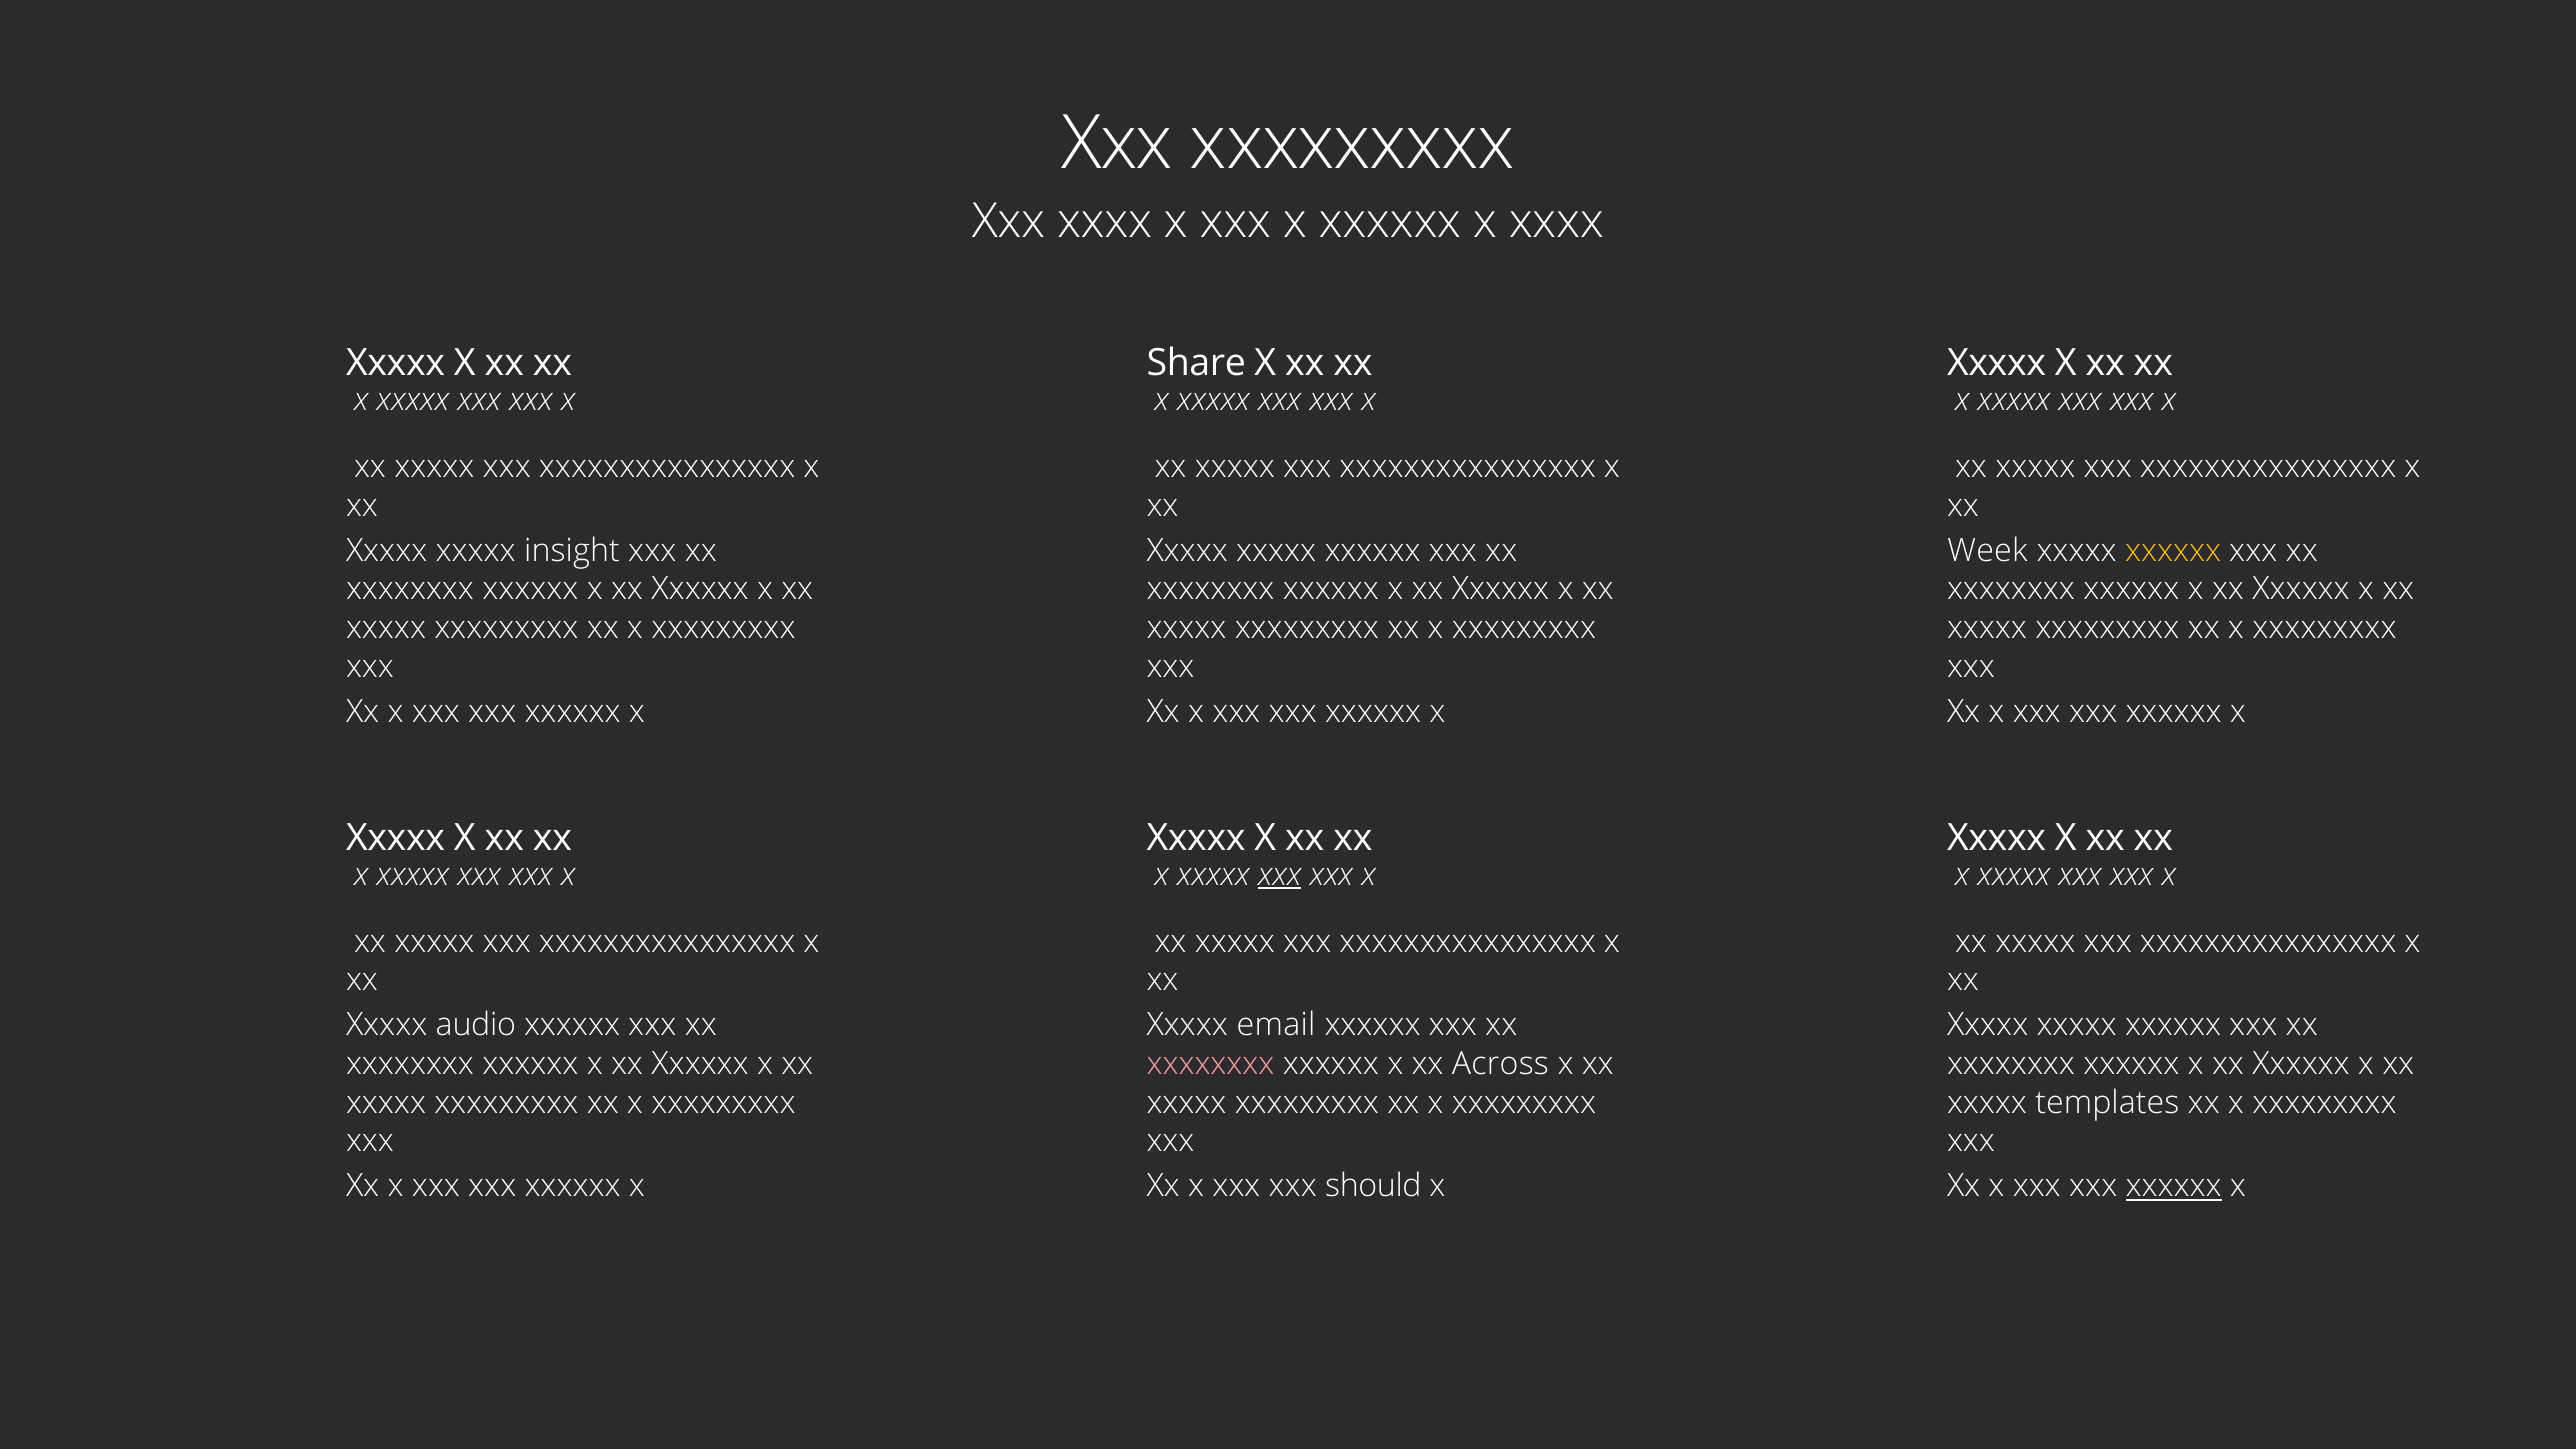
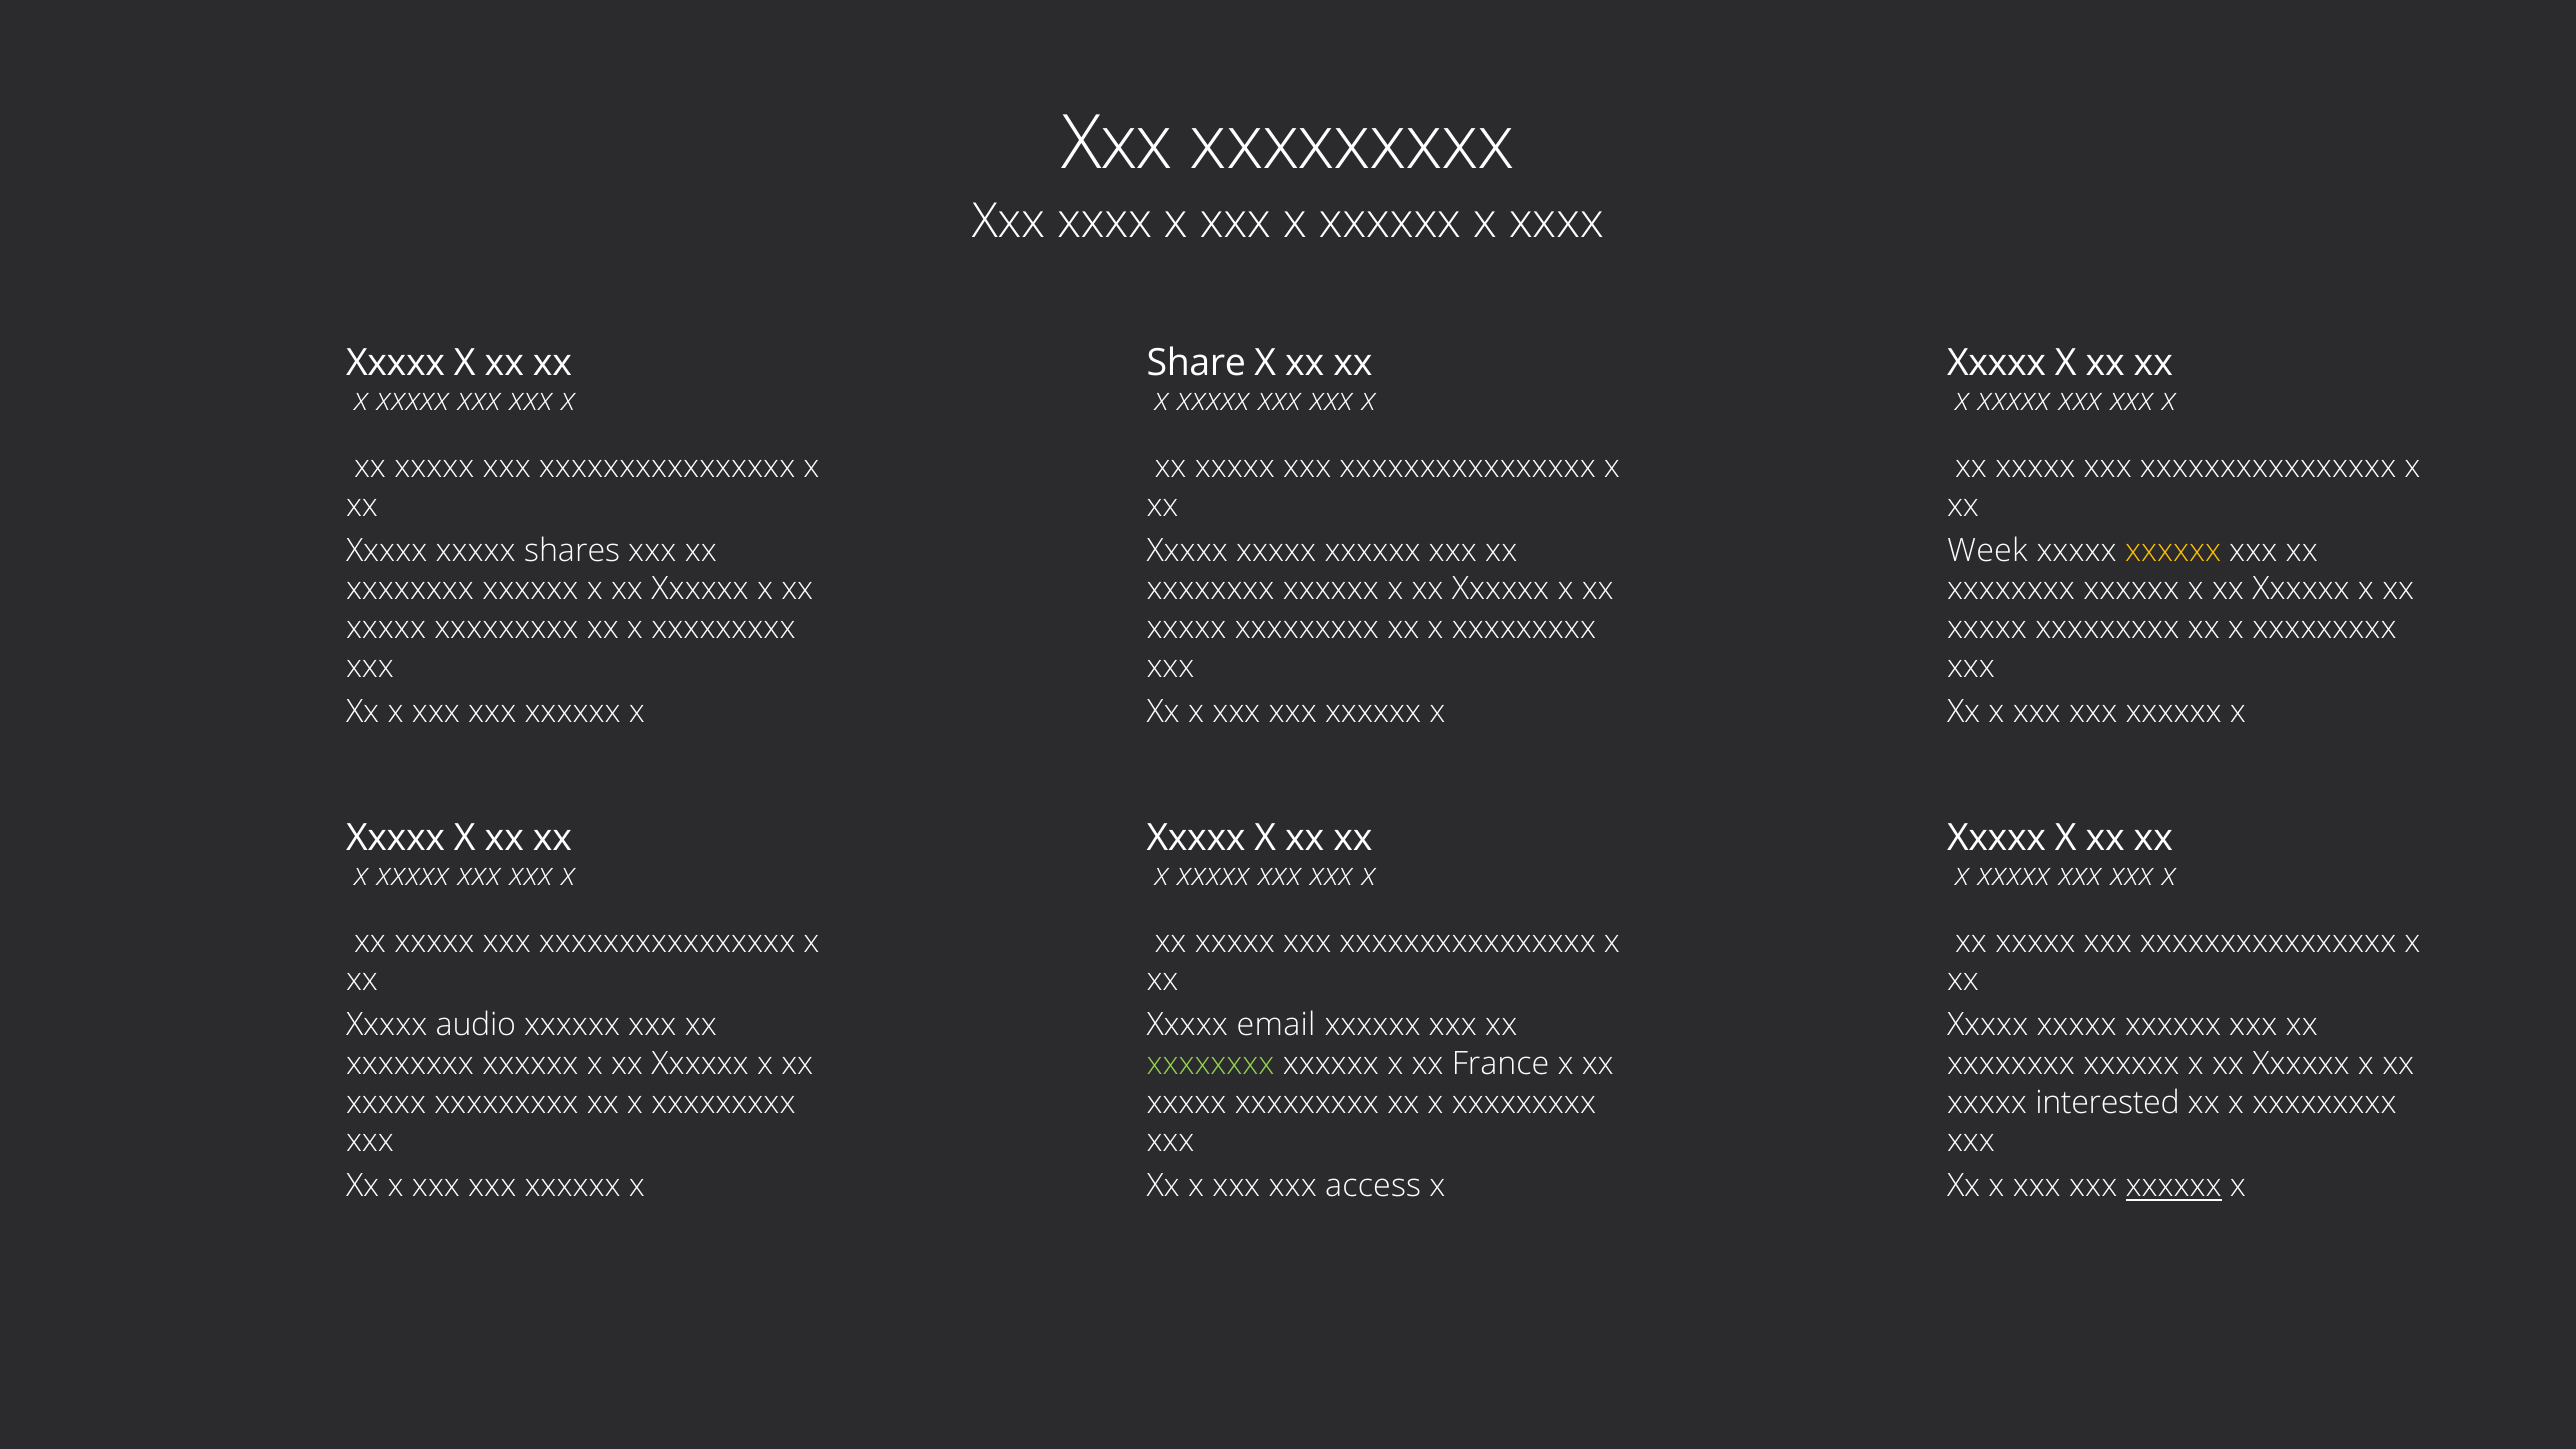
insight: insight -> shares (572, 551)
xxx underline: present -> none (1280, 875)
xxxxxxxx colour: pink -> light green (1211, 1064)
Across: Across -> France (1501, 1064)
templates: templates -> interested (2108, 1103)
should: should -> access (1373, 1186)
